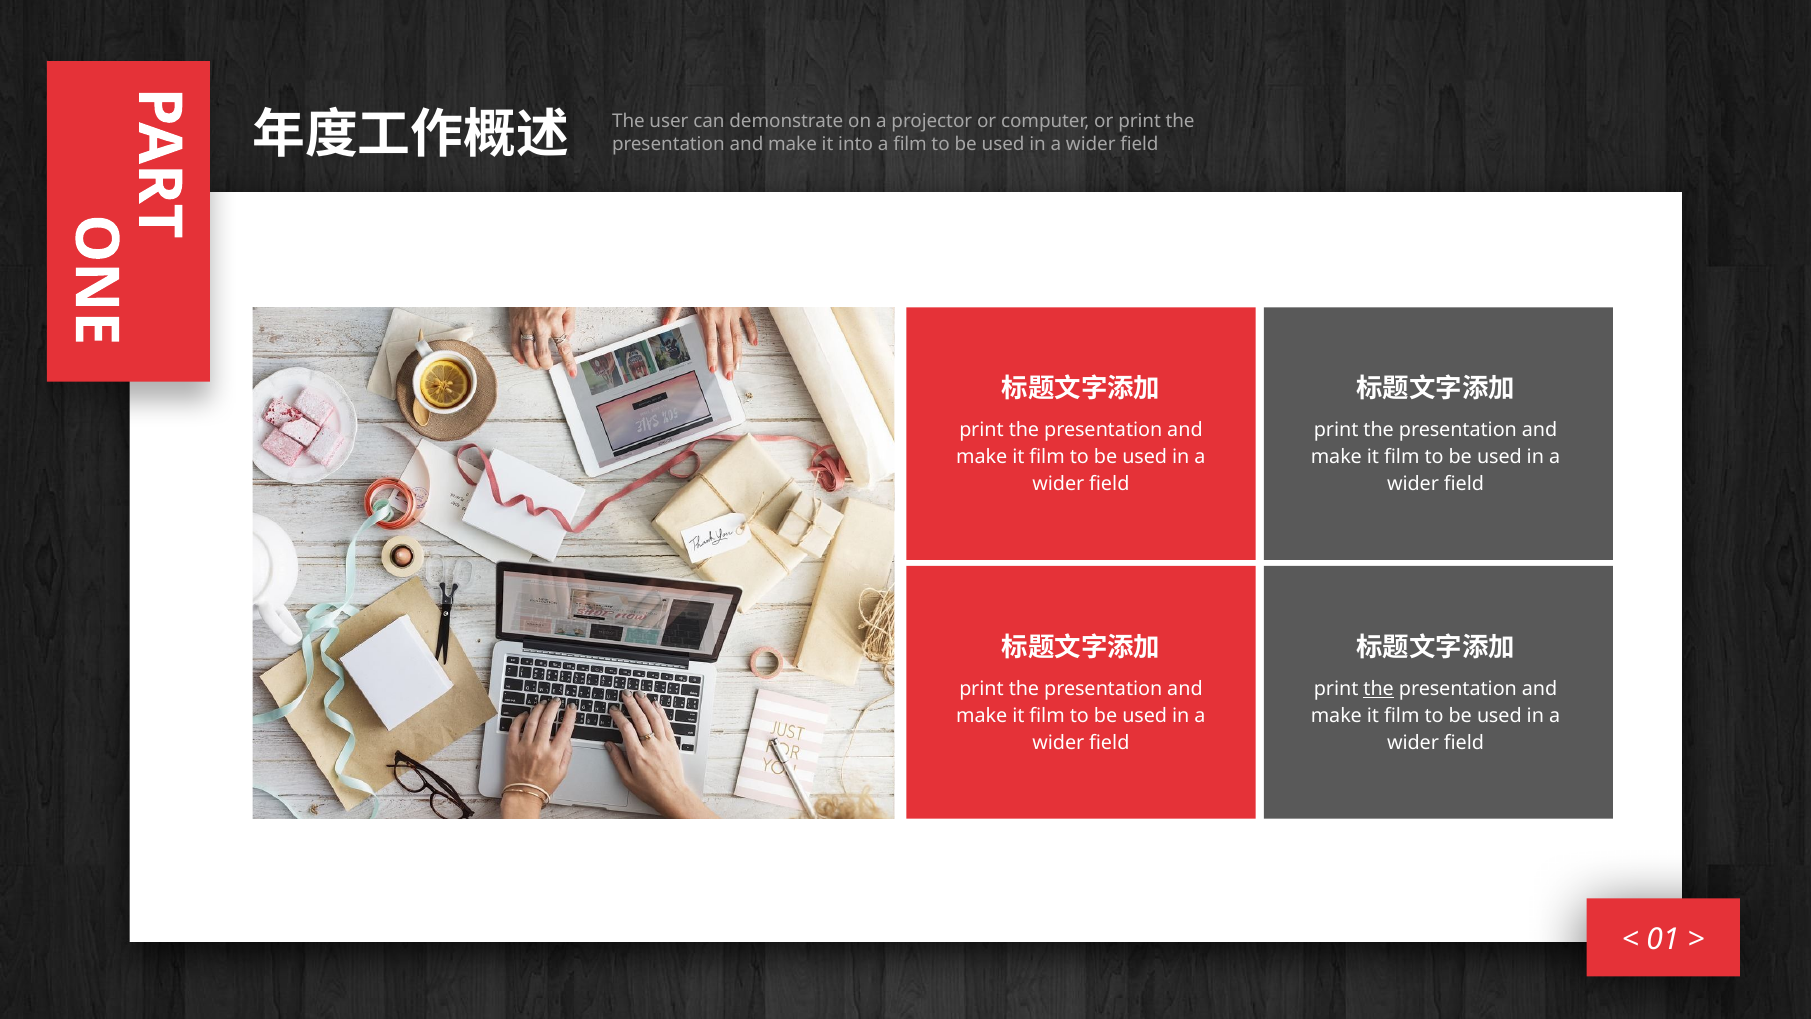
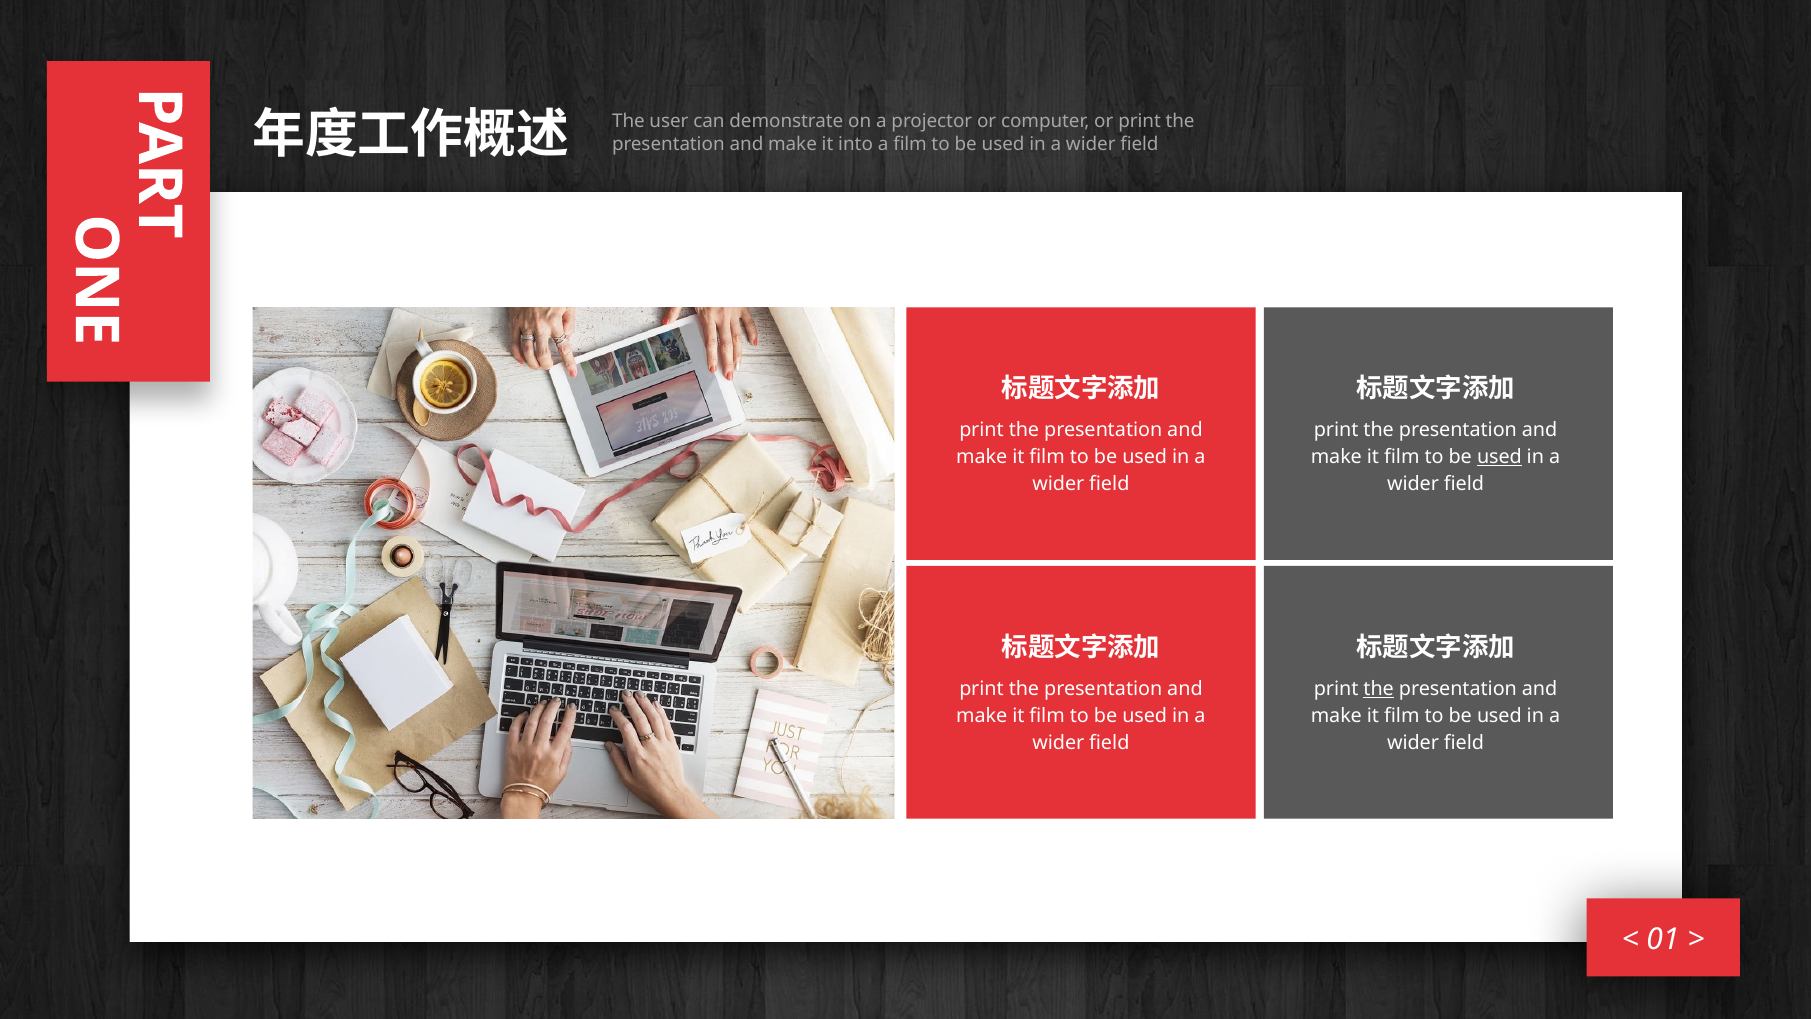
used underline: none -> present (1499, 457)
